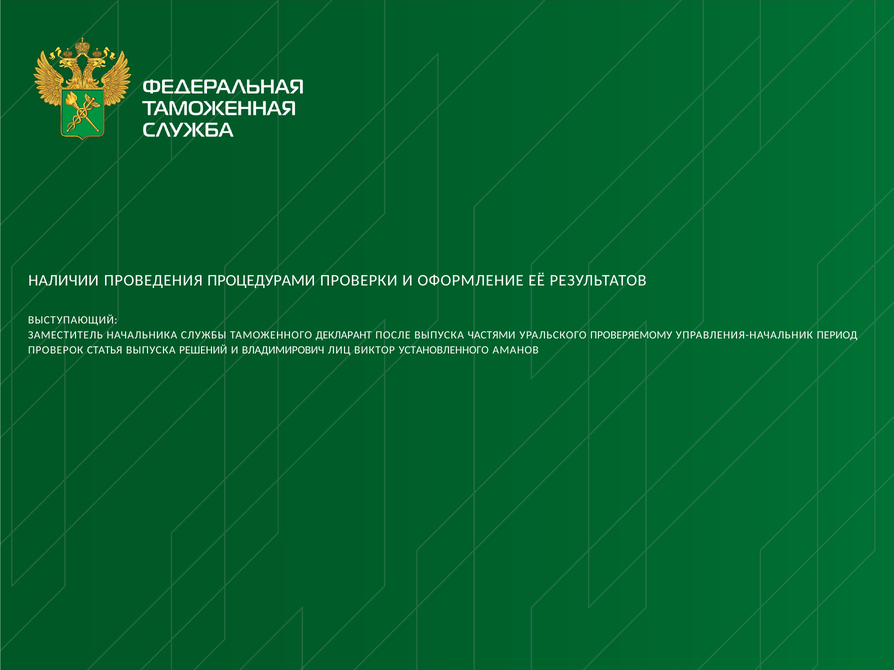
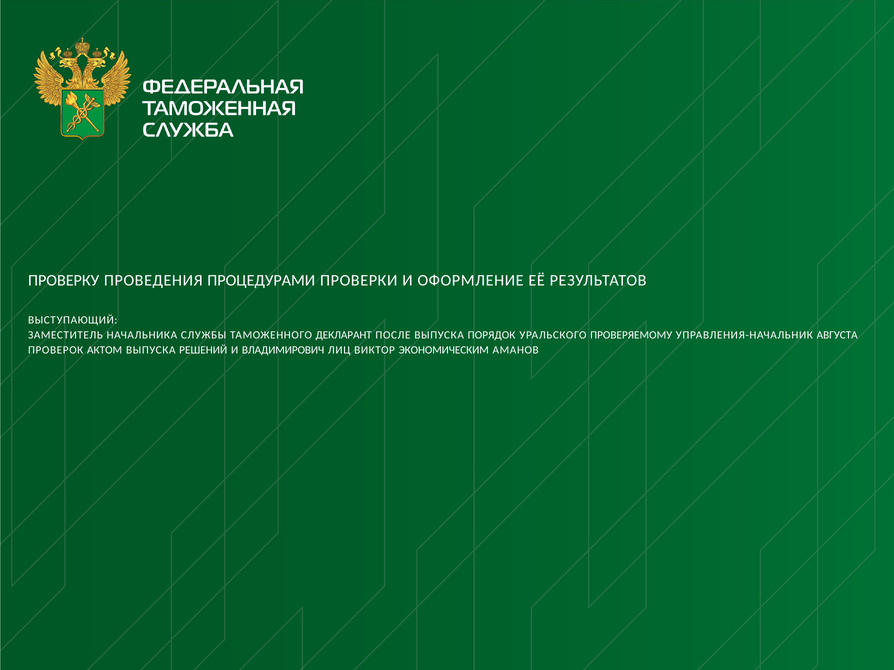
НАЛИЧИИ: НАЛИЧИИ -> ПРОВЕРКУ (64, 281)
ЧАСТЯМИ: ЧАСТЯМИ -> ПОРЯДОК (492, 335)
ПЕРИОД: ПЕРИОД -> АВГУСТА (837, 335)
СТАТЬЯ: СТАТЬЯ -> АКТОМ (105, 350)
УСТАНОВЛЕННОГО: УСТАНОВЛЕННОГО -> ЭКОНОМИЧЕСКИМ (444, 350)
